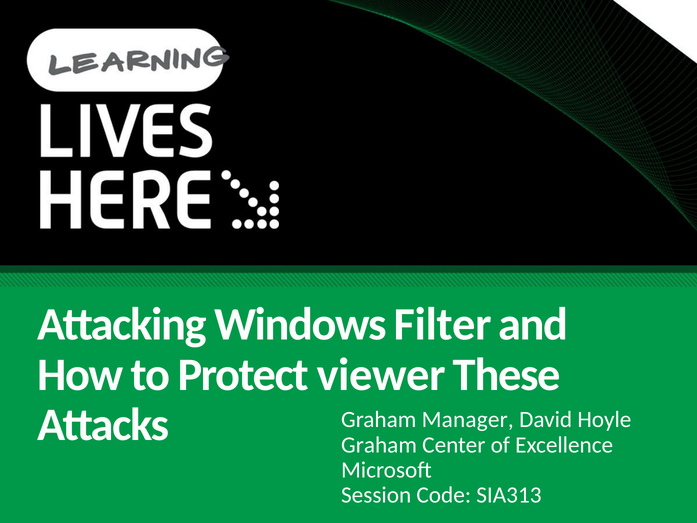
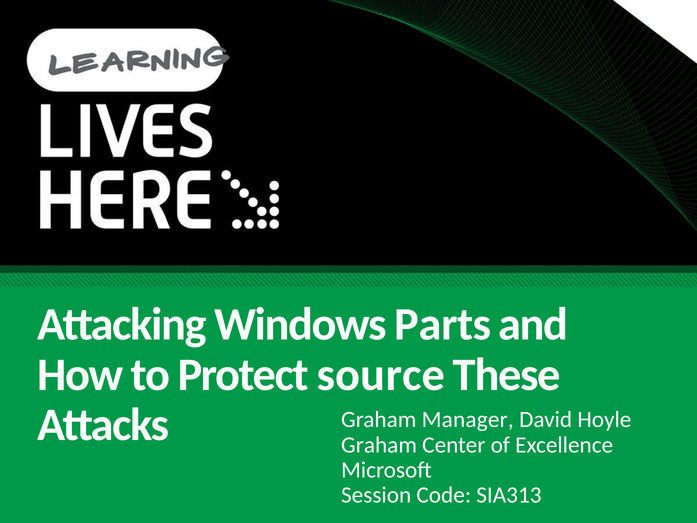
Filter: Filter -> Parts (443, 324)
viewer: viewer -> source (381, 375)
